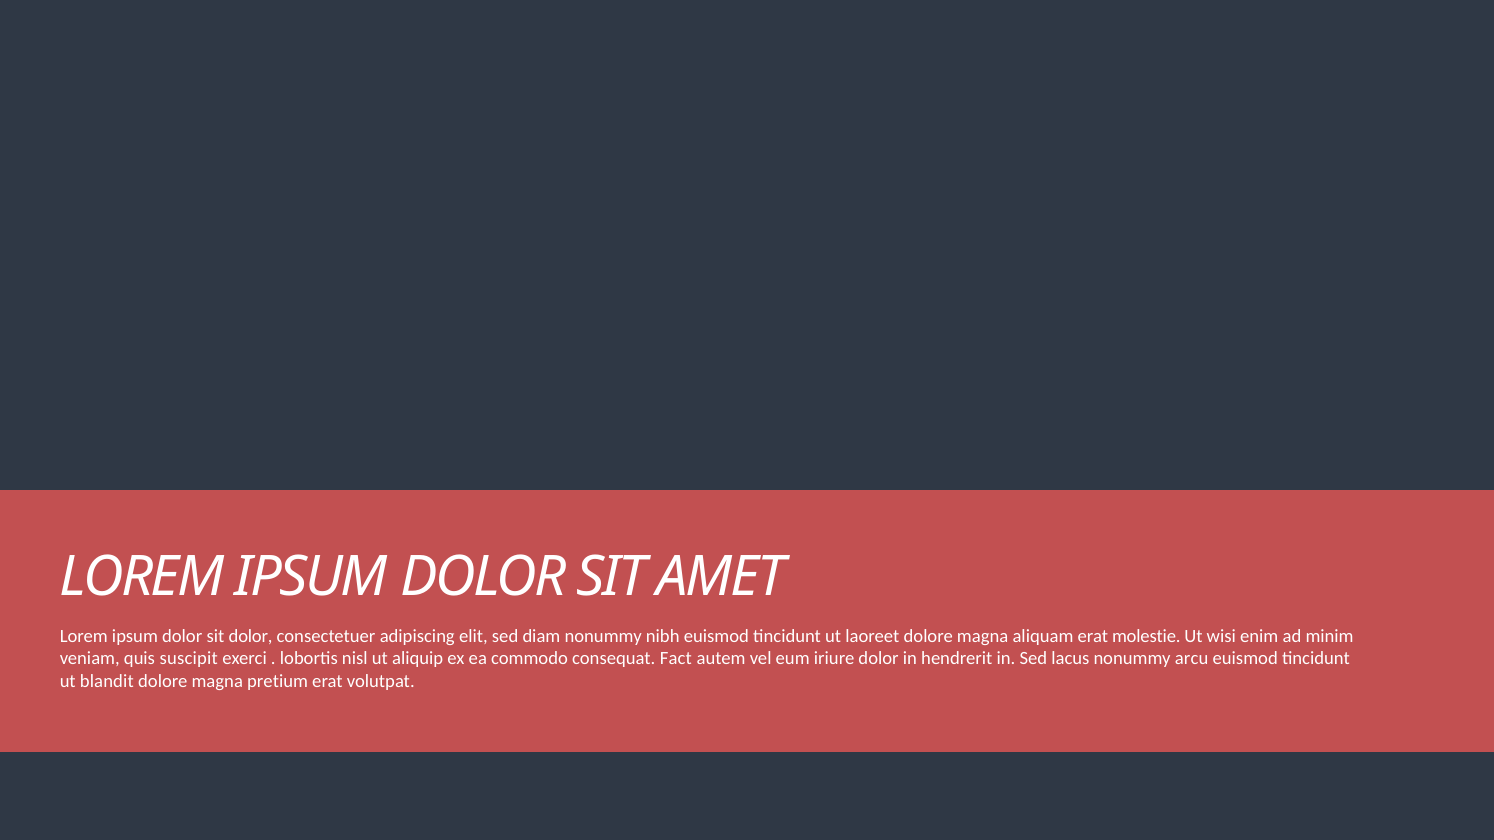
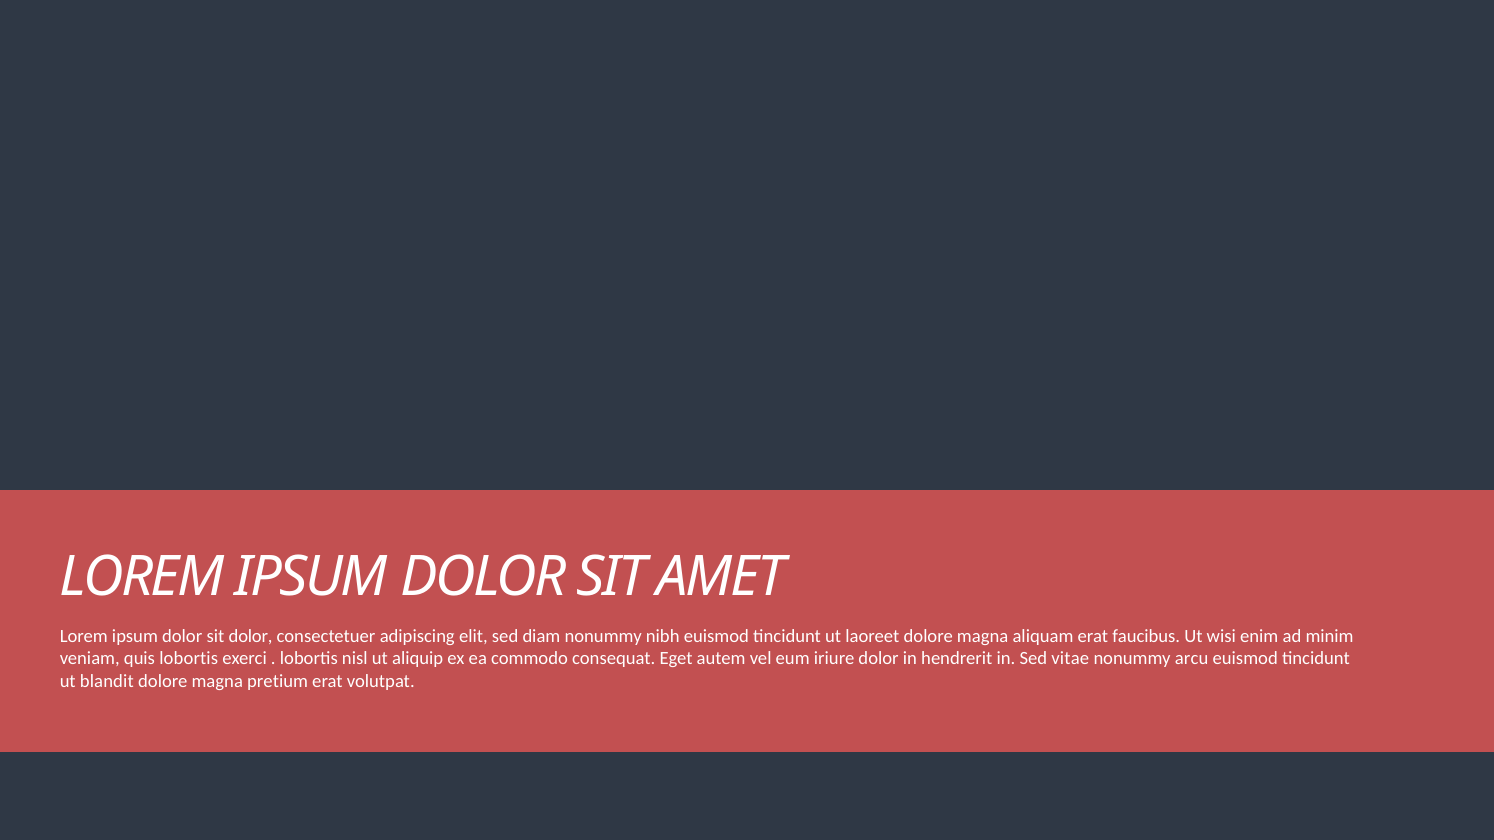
molestie: molestie -> faucibus (1146, 637)
quis suscipit: suscipit -> lobortis (189, 659)
Fact: Fact -> Eget (676, 659)
lacus: lacus -> vitae (1070, 659)
